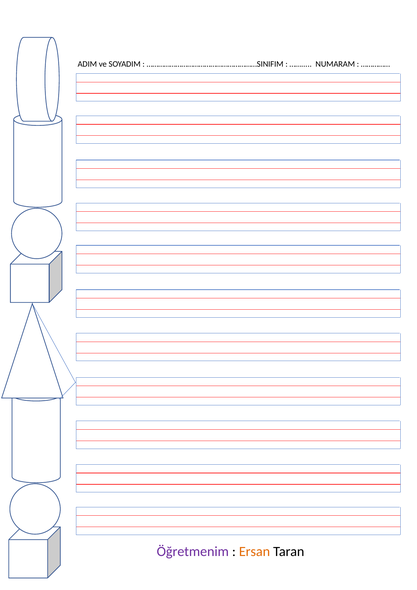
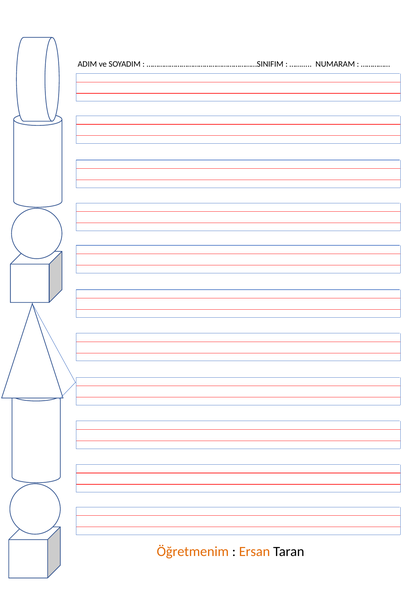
Öğretmenim colour: purple -> orange (193, 552)
